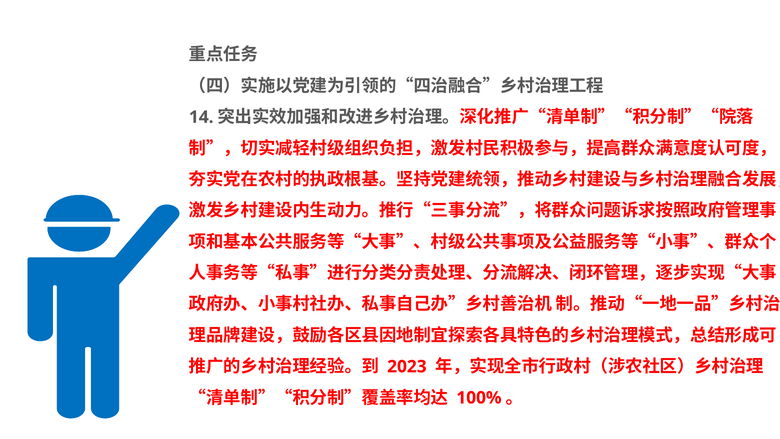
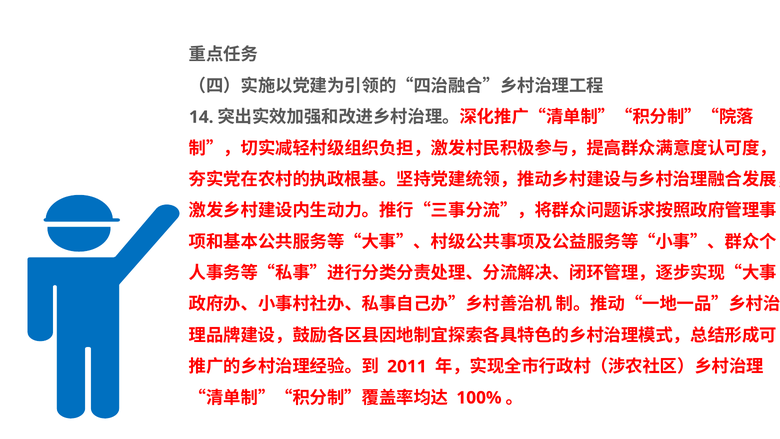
2023: 2023 -> 2011 (407, 366)
